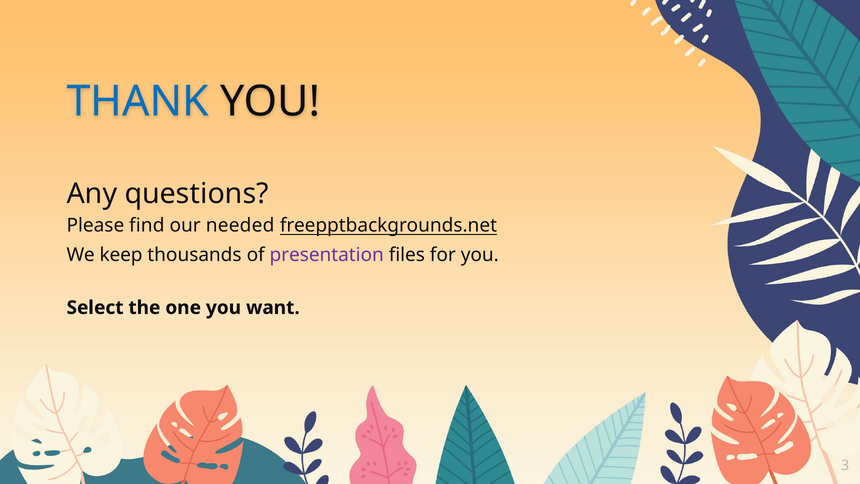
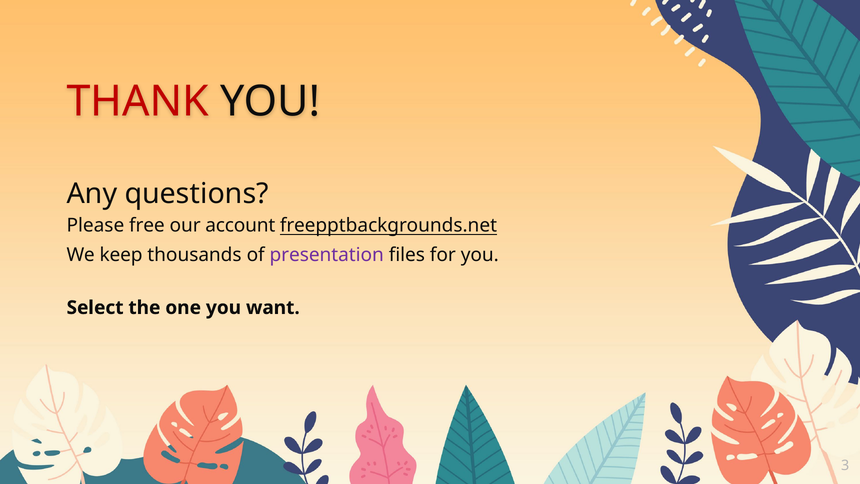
THANK colour: blue -> red (138, 102)
find: find -> free (147, 225)
needed: needed -> account (240, 225)
